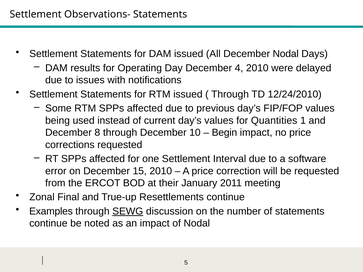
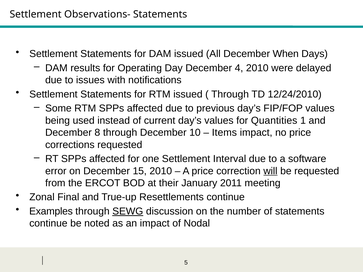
December Nodal: Nodal -> When (286, 54)
Begin: Begin -> Items (224, 133)
will underline: none -> present (270, 171)
